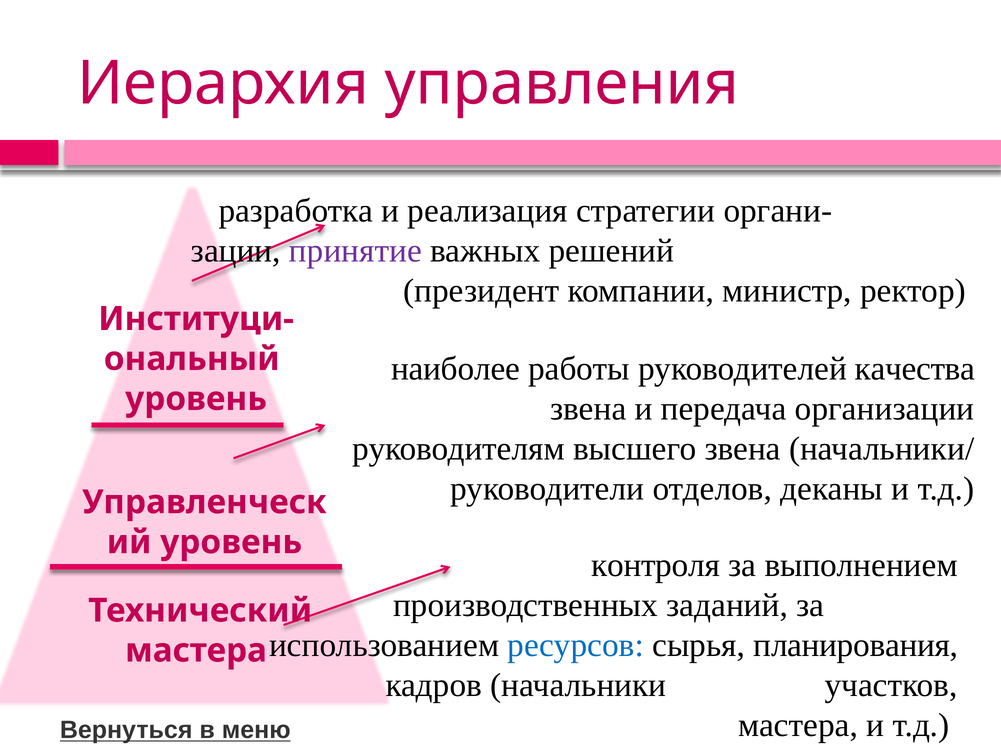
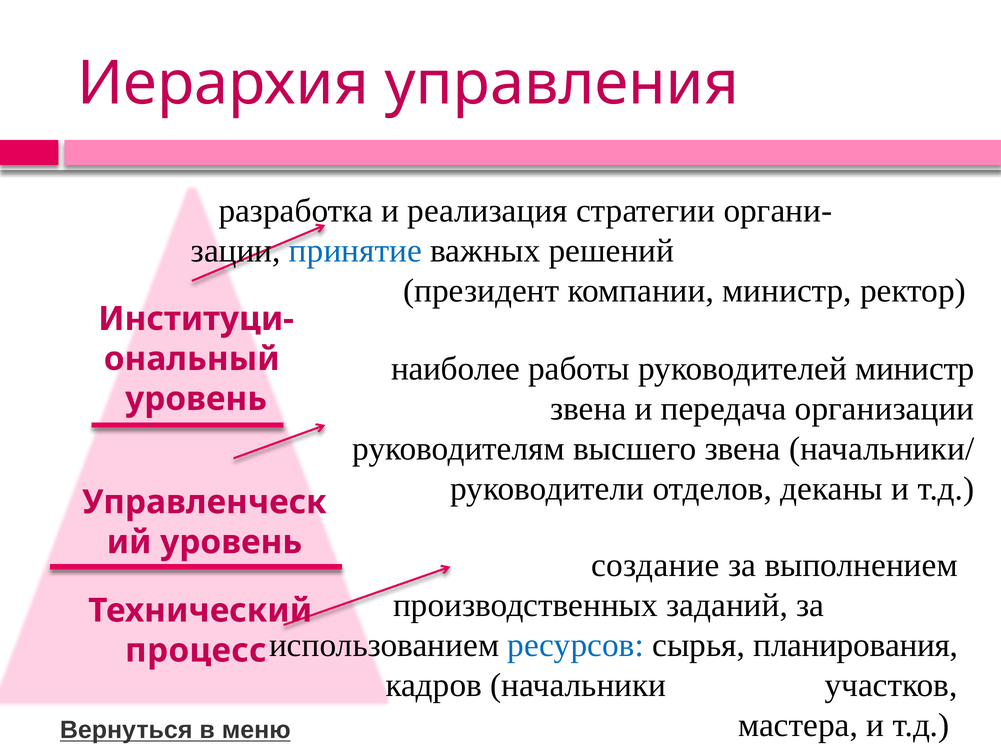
принятие colour: purple -> blue (355, 251)
руководителей качества: качества -> министр (915, 369)
контроля: контроля -> создание (655, 566)
мастера: мастера -> процесс (196, 651)
